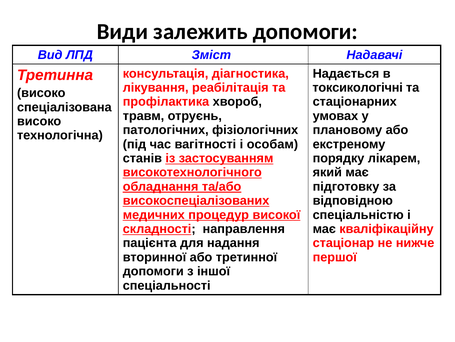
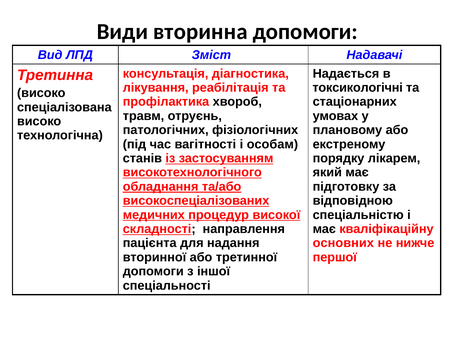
залежить: залежить -> вторинна (200, 32)
стаціонар: стаціонар -> основних (343, 243)
